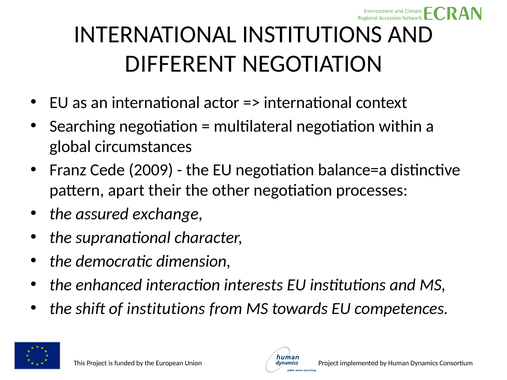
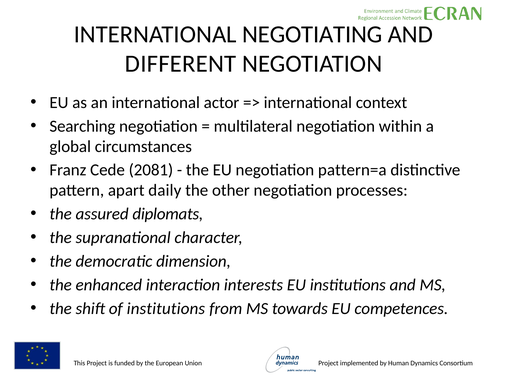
INTERNATIONAL INSTITUTIONS: INSTITUTIONS -> NEGOTIATING (312, 34)
2009: 2009 -> 2081 (151, 170)
balance=a: balance=a -> pattern=a (352, 170)
their: their -> daily (165, 190)
exchange: exchange -> diplomats (168, 214)
